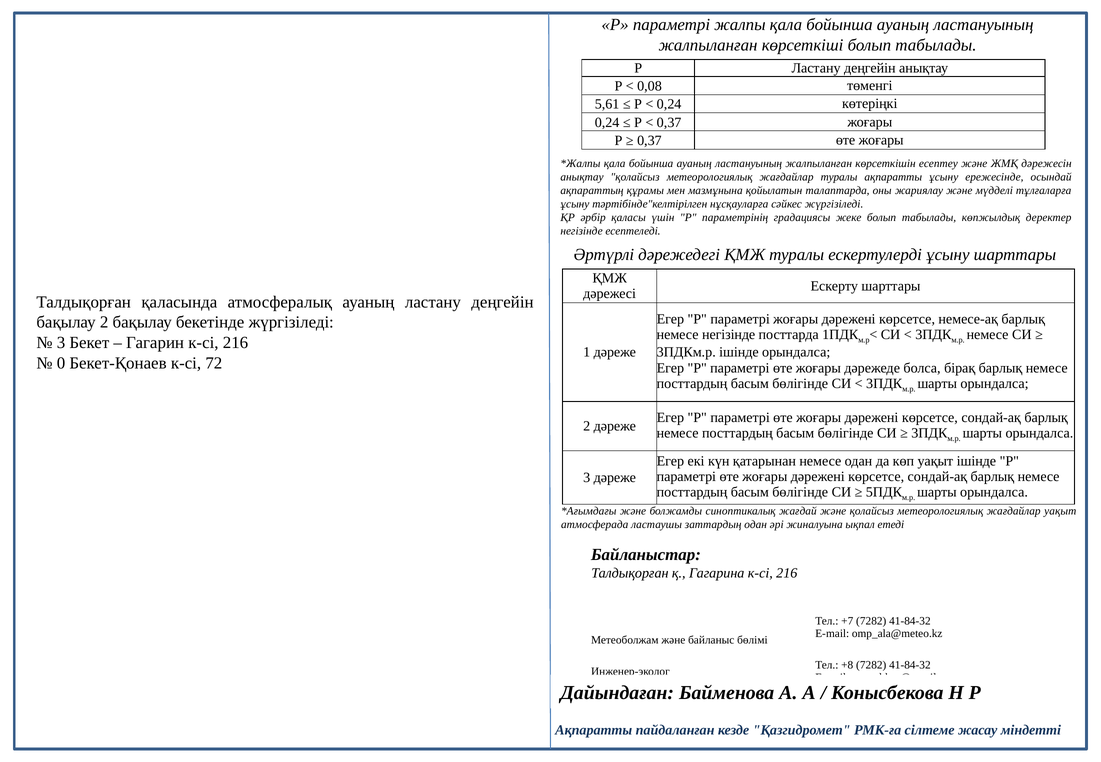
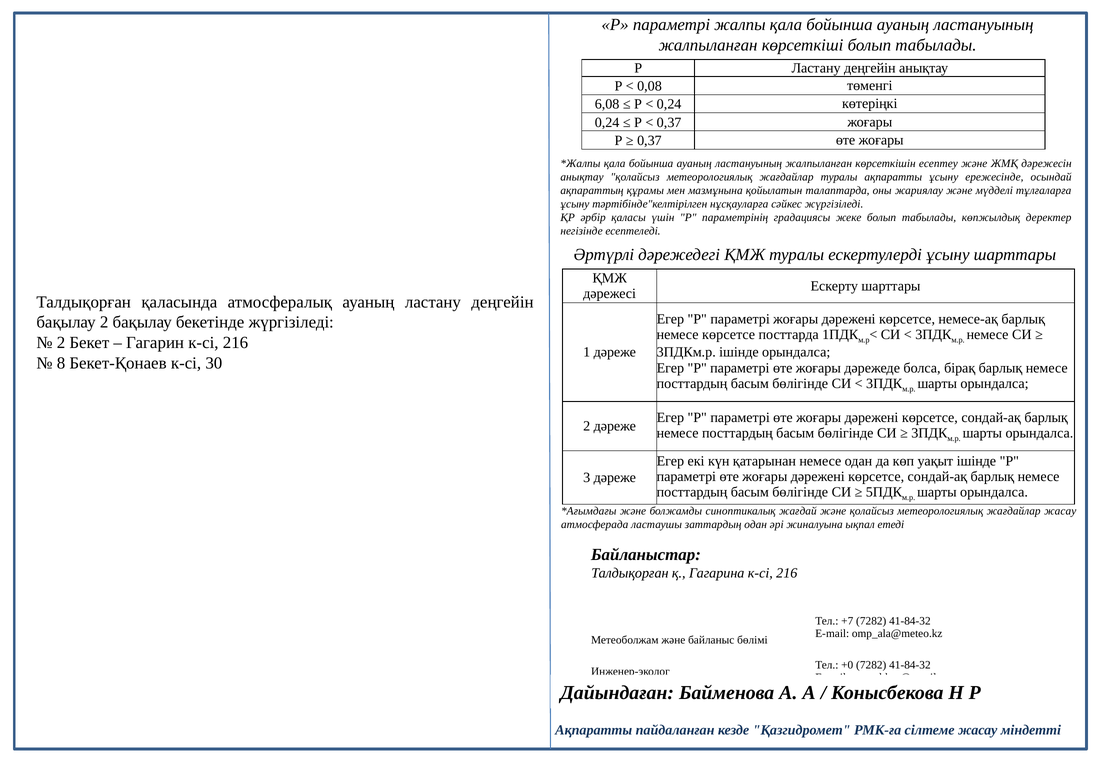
5,61: 5,61 -> 6,08 (607, 104)
немесе негізінде: негізінде -> көрсетсе (729, 335)
3: 3 -> 2 (61, 343)
0: 0 -> 8 (61, 363)
72: 72 -> 30 (214, 363)
жағдайлар уақыт: уақыт -> жасау (1060, 511)
+8: +8 -> +0 (847, 665)
